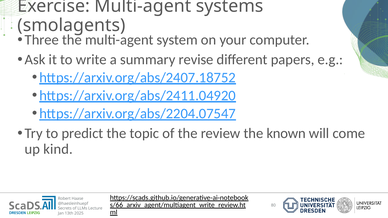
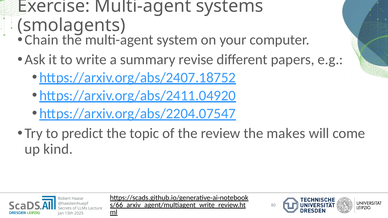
Three: Three -> Chain (42, 40)
known: known -> makes (286, 134)
